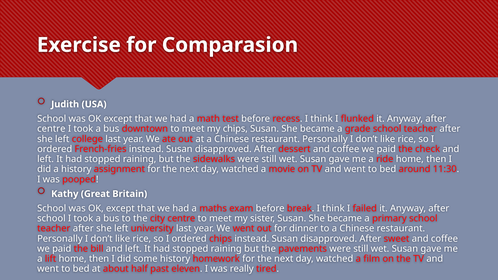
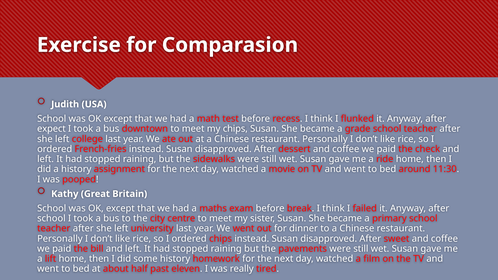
centre: centre -> expect (51, 129)
